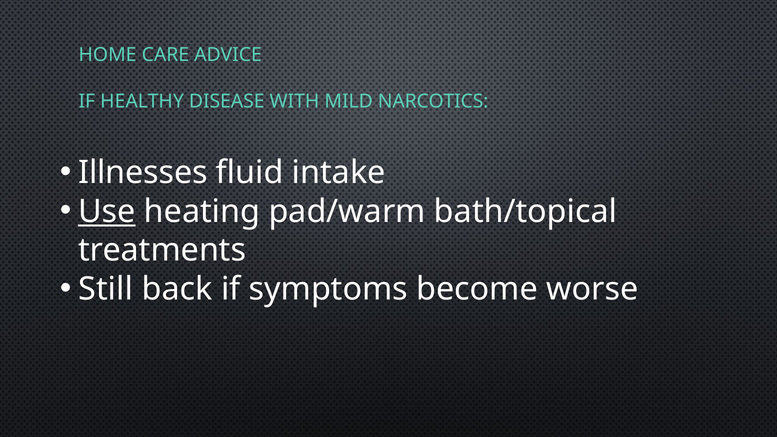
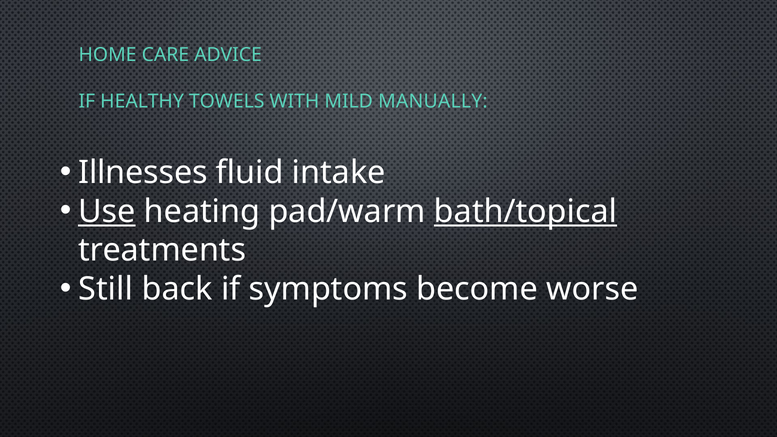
DISEASE: DISEASE -> TOWELS (227, 101)
NARCOTICS: NARCOTICS -> MANUALLY (433, 101)
bath/topical underline: none -> present (526, 211)
